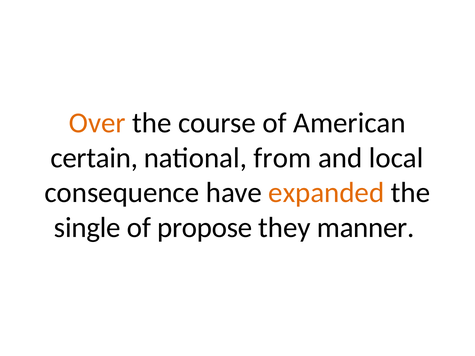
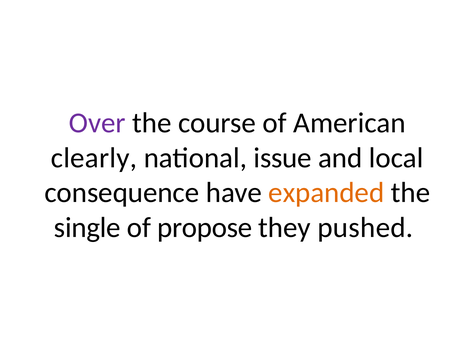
Over colour: orange -> purple (97, 123)
certain: certain -> clearly (94, 158)
from: from -> issue (283, 158)
manner: manner -> pushed (365, 228)
